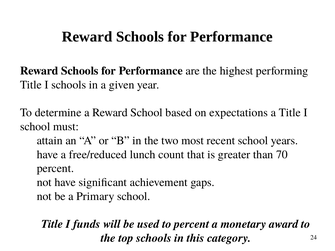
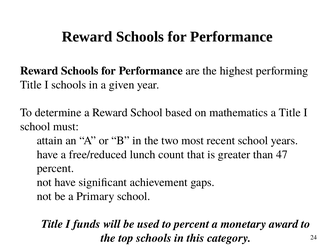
expectations: expectations -> mathematics (239, 113)
70: 70 -> 47 (282, 155)
